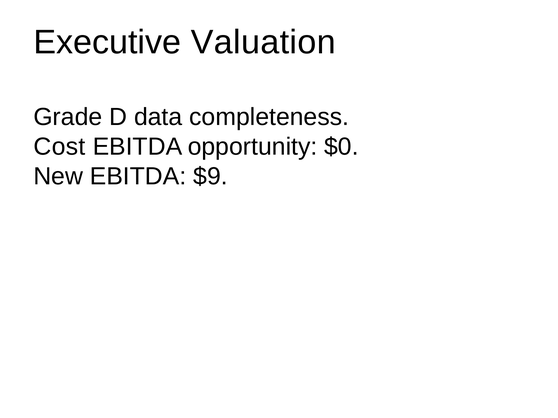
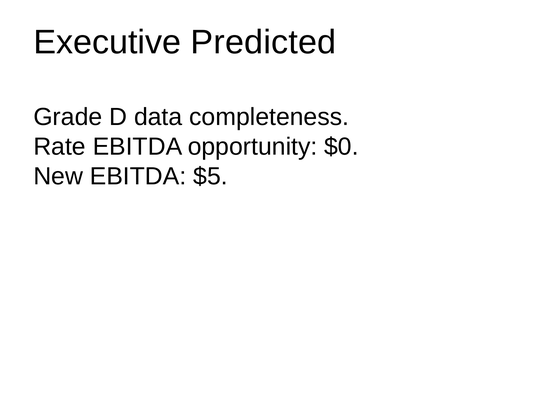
Valuation: Valuation -> Predicted (263, 42)
Cost: Cost -> Rate (60, 147)
$9: $9 -> $5 (211, 177)
